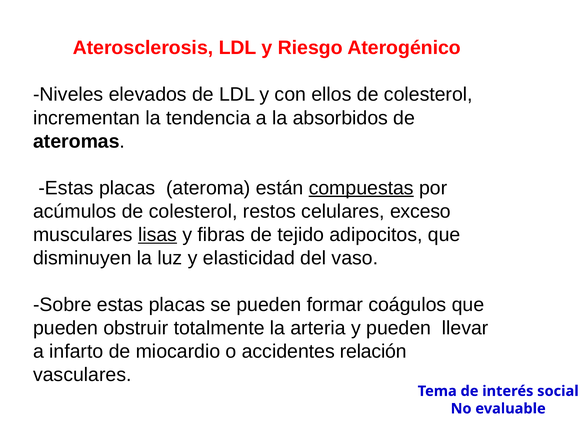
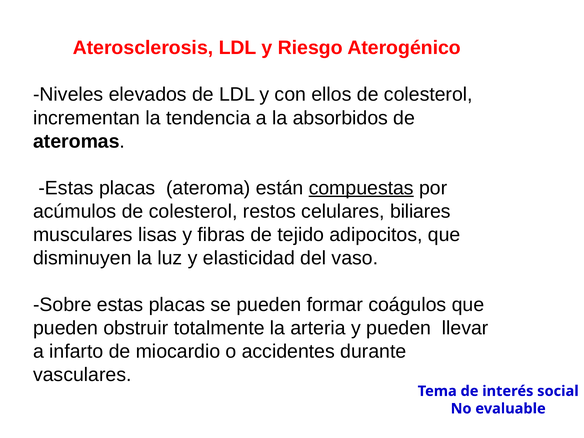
exceso: exceso -> biliares (420, 211)
lisas underline: present -> none (158, 235)
relación: relación -> durante (373, 352)
